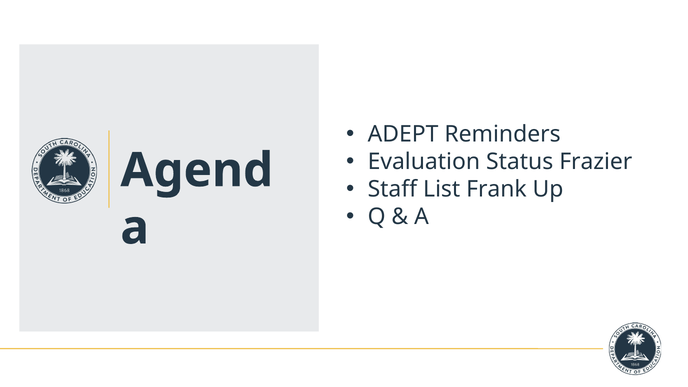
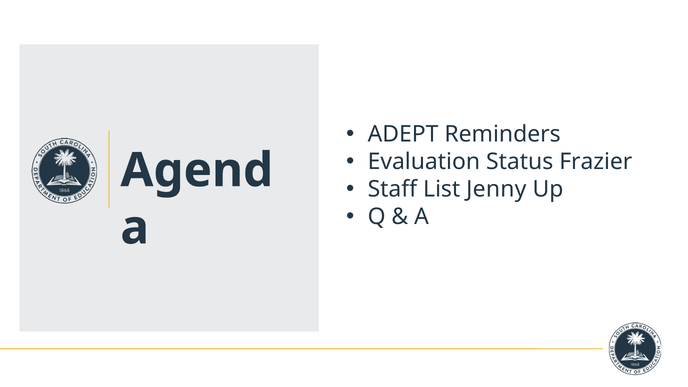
Frank: Frank -> Jenny (496, 189)
